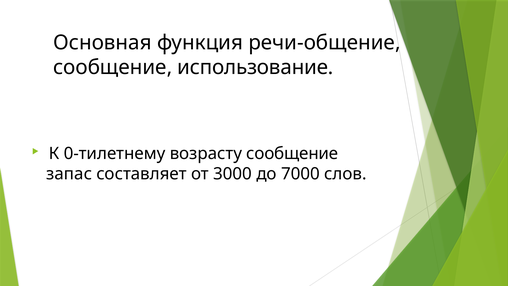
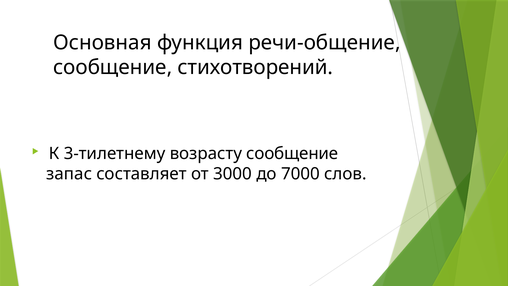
использование: использование -> стихотворений (255, 67)
0-тилетнему: 0-тилетнему -> 3-тилетнему (115, 153)
